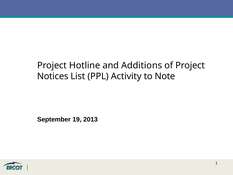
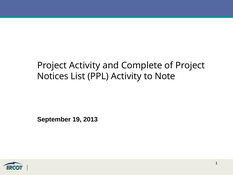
Project Hotline: Hotline -> Activity (85, 65)
Additions: Additions -> Complete (142, 65)
